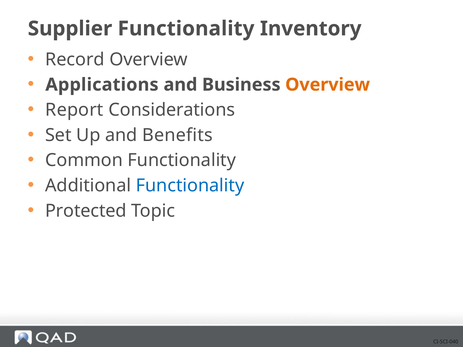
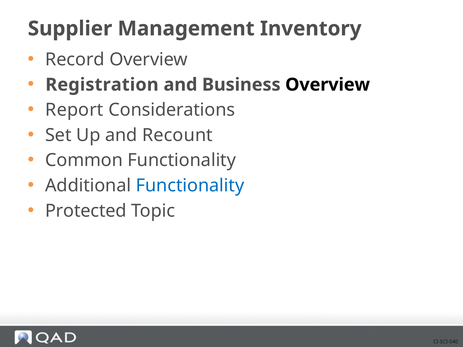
Supplier Functionality: Functionality -> Management (186, 29)
Applications: Applications -> Registration (102, 85)
Overview colour: orange -> black (328, 85)
Benefits: Benefits -> Recount (177, 135)
